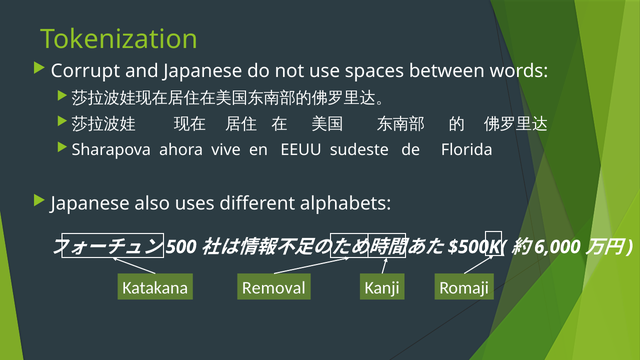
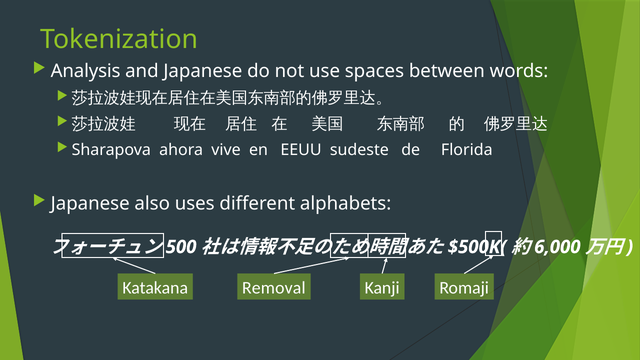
Corrupt: Corrupt -> Analysis (86, 71)
